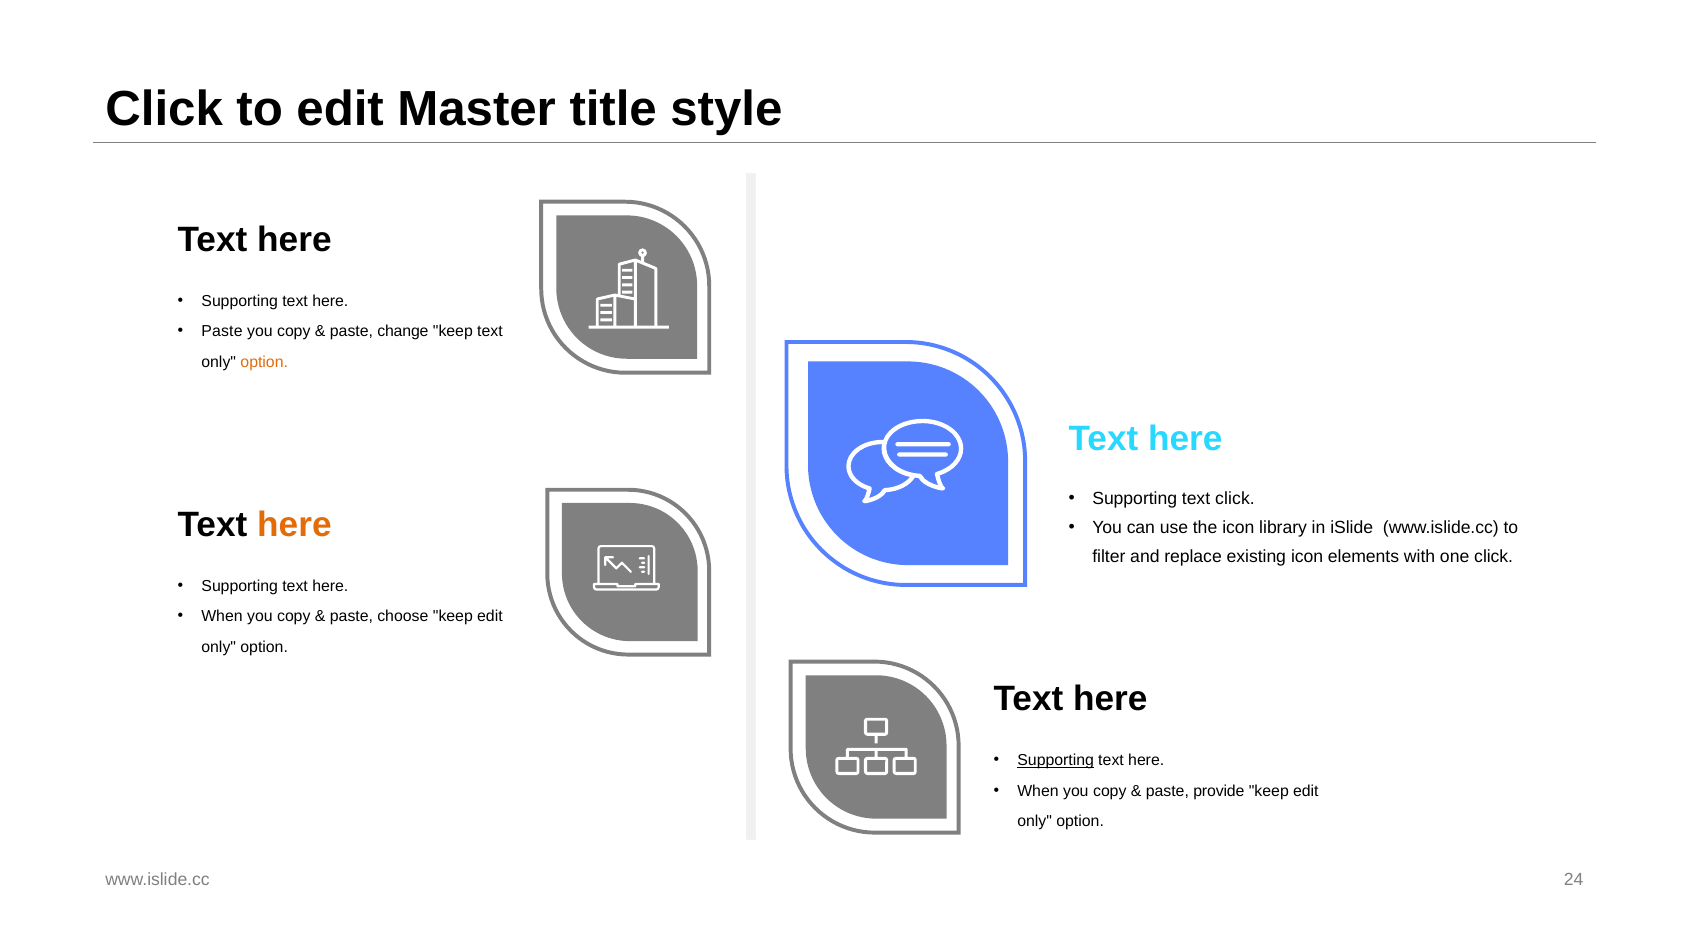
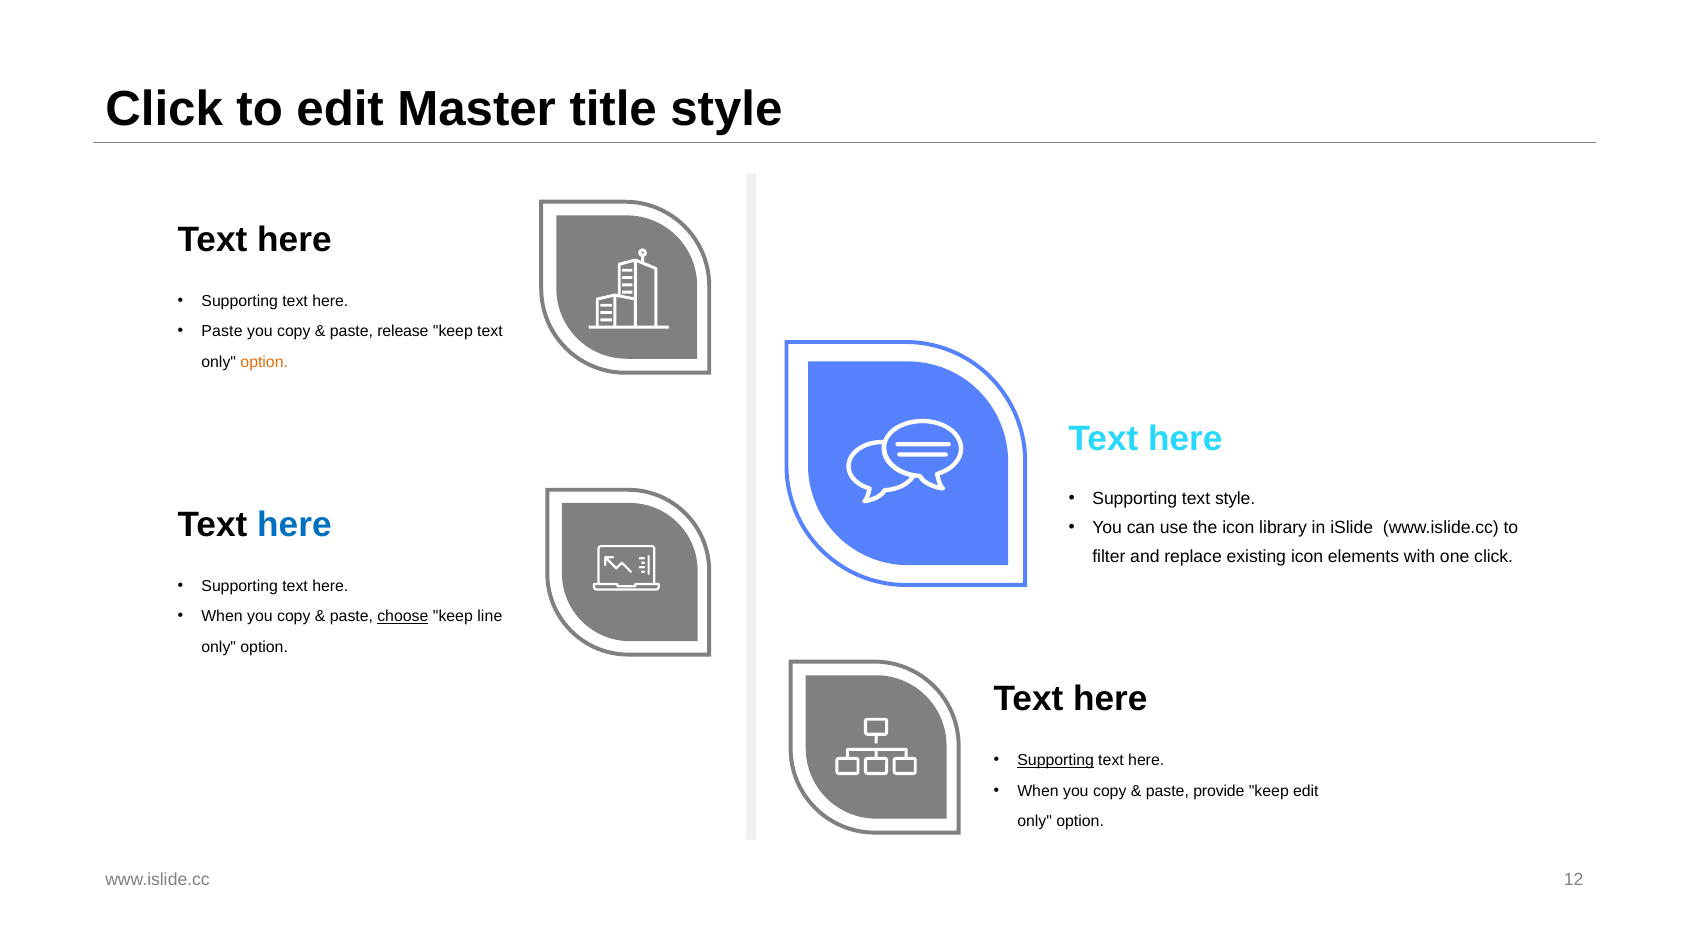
change: change -> release (403, 332)
text click: click -> style (1235, 498)
here colour: orange -> blue (294, 525)
choose underline: none -> present (403, 617)
edit: edit -> line (490, 617)
24: 24 -> 12 (1574, 880)
